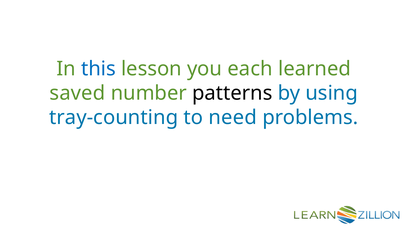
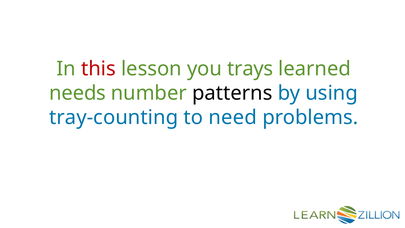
this colour: blue -> red (98, 69)
each: each -> trays (250, 69)
saved: saved -> needs (78, 93)
